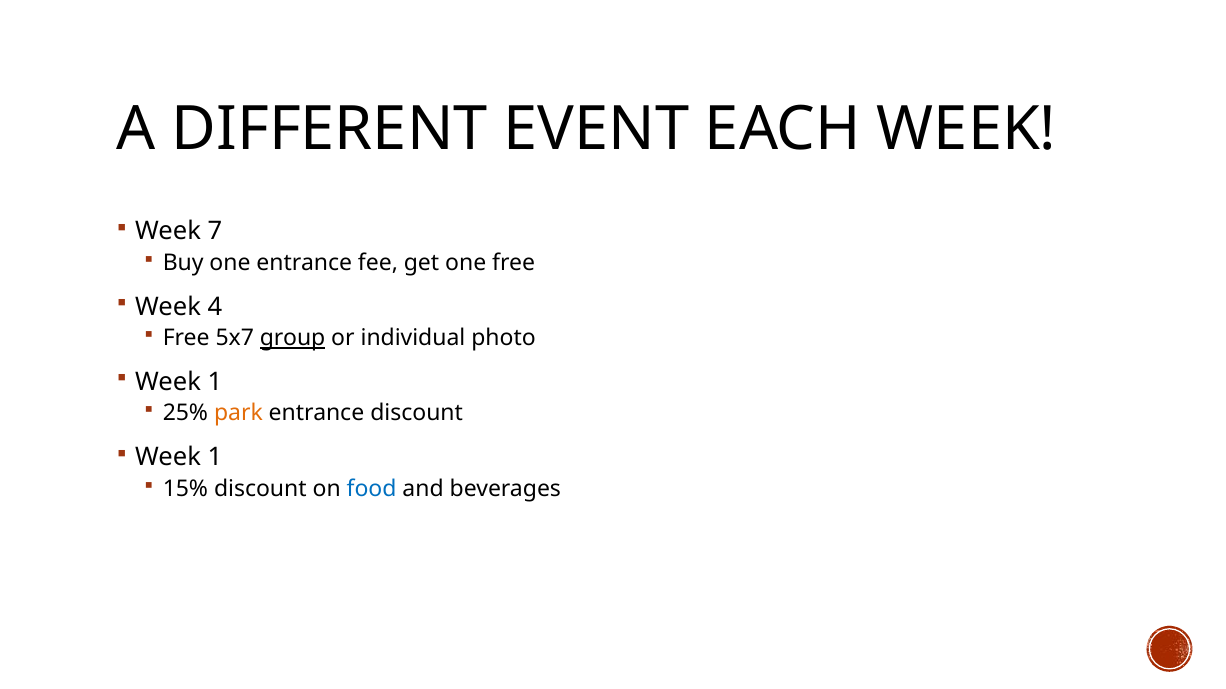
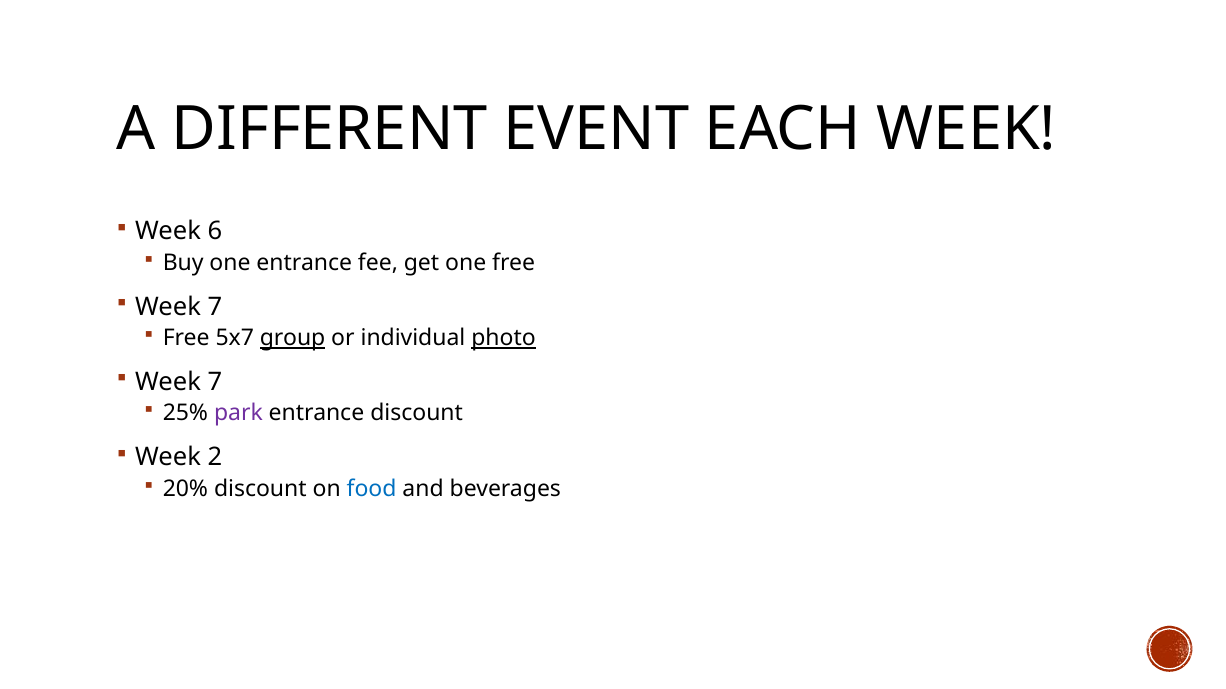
7: 7 -> 6 (215, 232)
4: 4 -> 7 (215, 307)
photo underline: none -> present (504, 338)
1: 1 -> 7 (215, 382)
park colour: orange -> purple (238, 414)
1: 1 -> 2 (215, 458)
15%: 15% -> 20% (185, 489)
